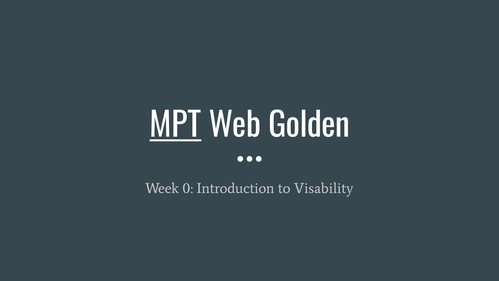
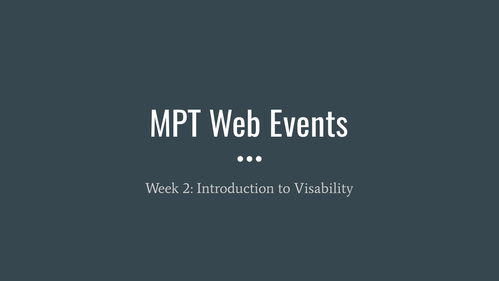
MPT underline: present -> none (175, 126)
Golden: Golden -> Events (309, 126)
0: 0 -> 2 (188, 188)
